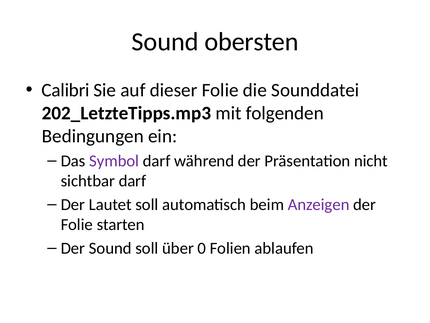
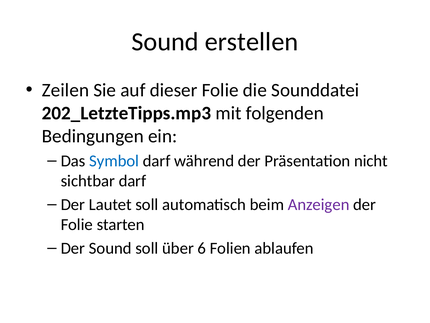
obersten: obersten -> erstellen (251, 42)
Calibri: Calibri -> Zeilen (65, 90)
Symbol colour: purple -> blue (114, 161)
0: 0 -> 6 (202, 248)
